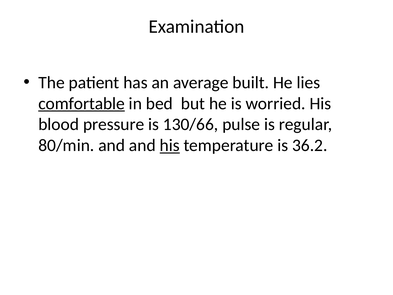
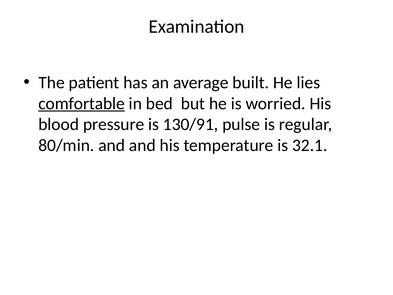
130/66: 130/66 -> 130/91 (191, 124)
his underline: present -> none (170, 145)
36.2: 36.2 -> 32.1 (310, 145)
